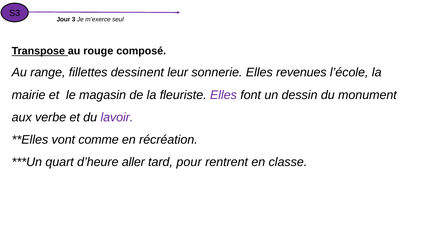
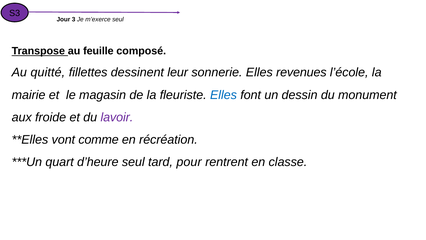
rouge: rouge -> feuille (98, 51)
range: range -> quitté (48, 72)
Elles colour: purple -> blue (223, 95)
verbe: verbe -> froide (51, 117)
d’heure aller: aller -> seul (133, 162)
